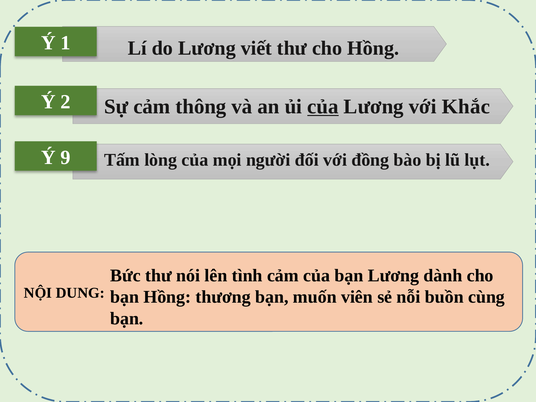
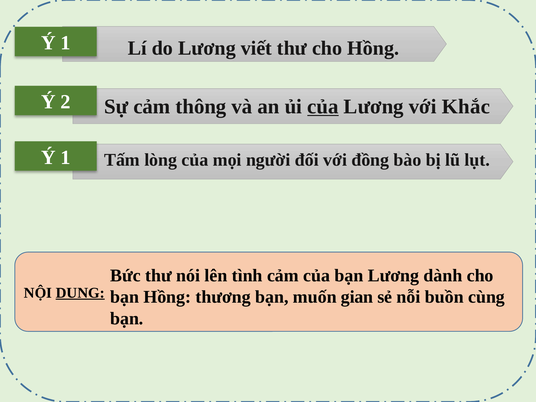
9: 9 -> 1 (66, 157)
DUNG underline: none -> present (80, 293)
viên: viên -> gian (357, 297)
